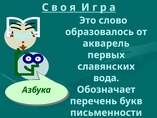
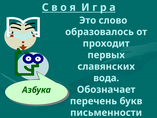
акварель: акварель -> проходит (106, 43)
